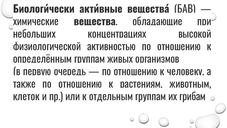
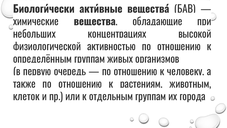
грибам: грибам -> города (193, 97)
